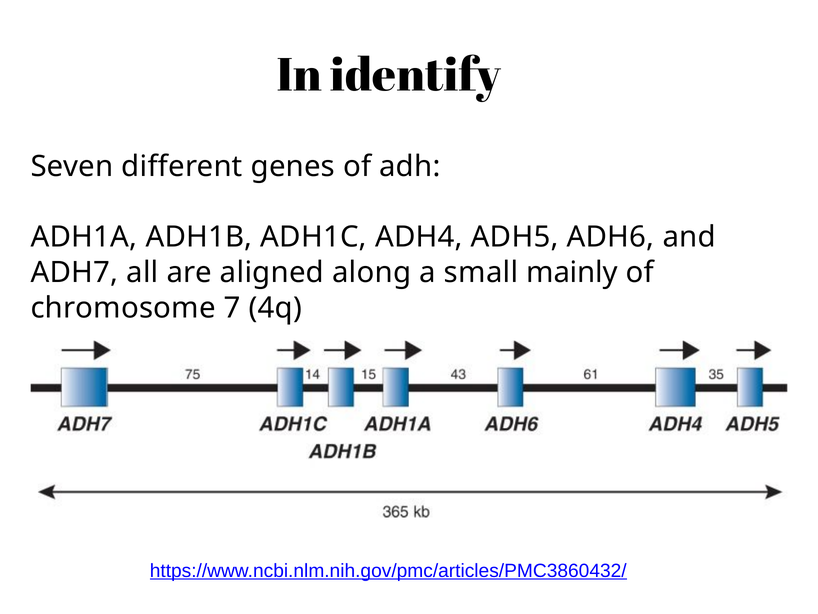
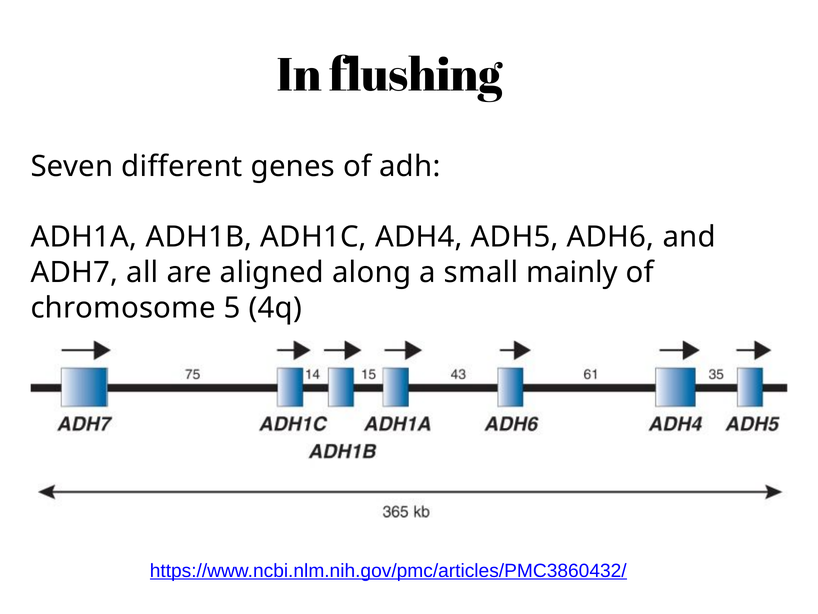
identify: identify -> flushing (416, 75)
7: 7 -> 5 (232, 308)
